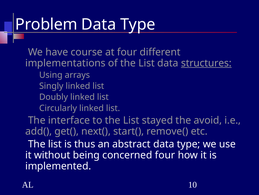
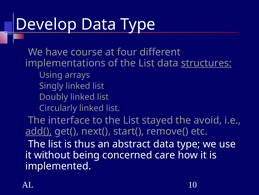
Problem: Problem -> Develop (46, 24)
add( underline: none -> present (39, 131)
concerned four: four -> care (165, 155)
